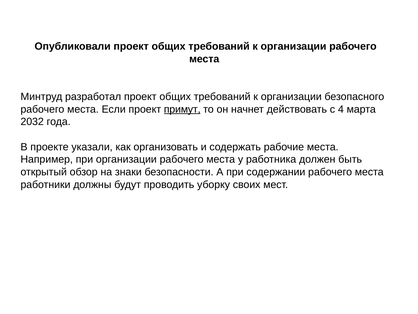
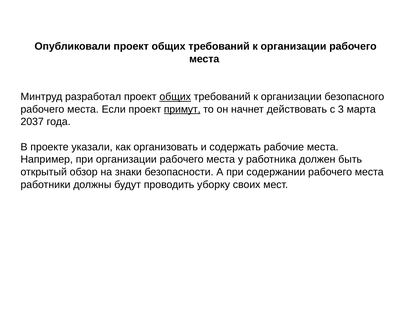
общих underline: none -> present (175, 97)
4: 4 -> 3 (341, 109)
2032: 2032 -> 2037 (32, 122)
